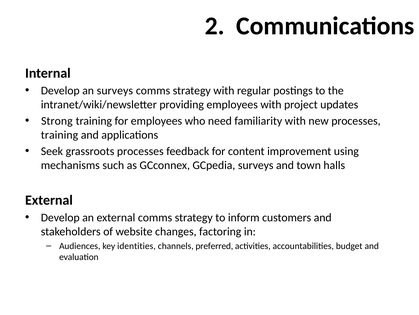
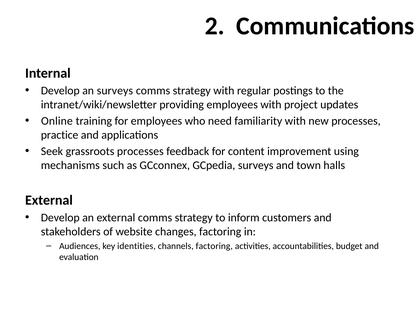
Strong: Strong -> Online (57, 121)
training: training -> practice (60, 135)
channels preferred: preferred -> factoring (214, 245)
